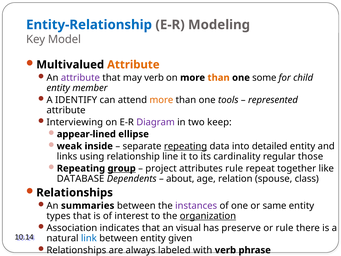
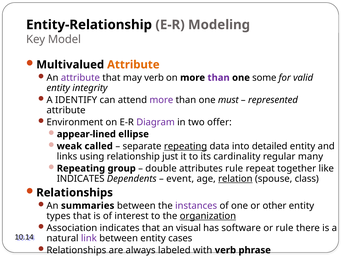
Entity-Relationship colour: blue -> black (89, 25)
than colour: orange -> purple (219, 78)
child: child -> valid (303, 78)
member: member -> integrity (90, 88)
more colour: orange -> purple (161, 100)
tools: tools -> must (228, 100)
Interviewing: Interviewing -> Environment (75, 122)
keep: keep -> offer (219, 122)
inside: inside -> called (99, 146)
line: line -> just (170, 156)
those: those -> many (311, 156)
group underline: present -> none (122, 168)
project: project -> double (161, 168)
DATABASE: DATABASE -> INDICATES (81, 178)
about: about -> event (180, 178)
relation underline: none -> present (235, 178)
same: same -> other (275, 205)
preserve: preserve -> software (241, 228)
link colour: blue -> purple (89, 238)
given: given -> cases (180, 238)
